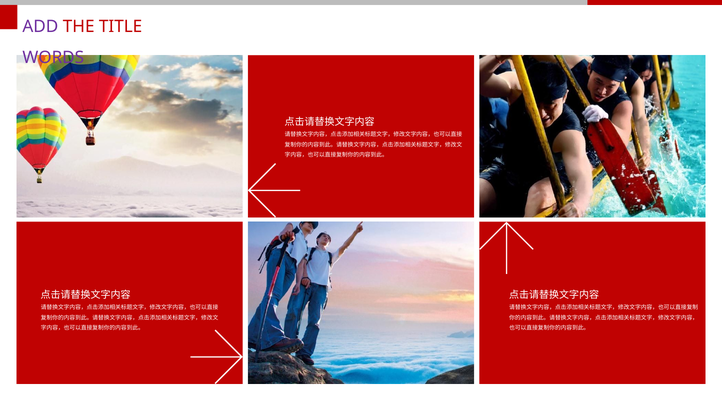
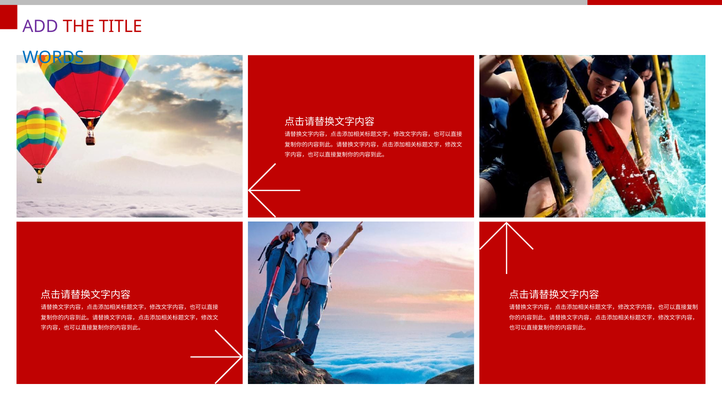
WORDS colour: purple -> blue (53, 58)
